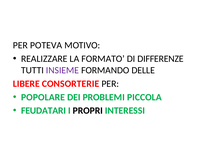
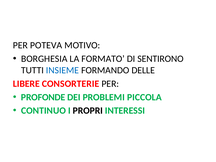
REALIZZARE: REALIZZARE -> BORGHESIA (44, 59)
DIFFERENZE: DIFFERENZE -> SENTIRONO (160, 59)
INSIEME colour: purple -> blue (62, 70)
POPOLARE: POPOLARE -> PROFONDE (43, 97)
FEUDATARI: FEUDATARI -> CONTINUO (43, 111)
